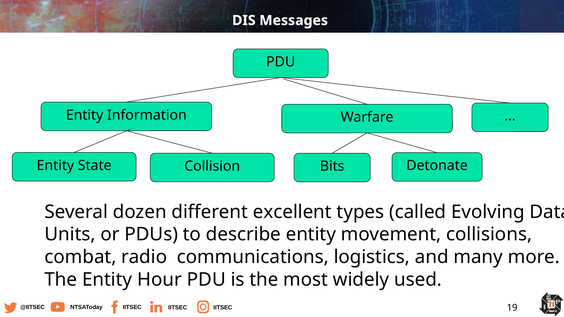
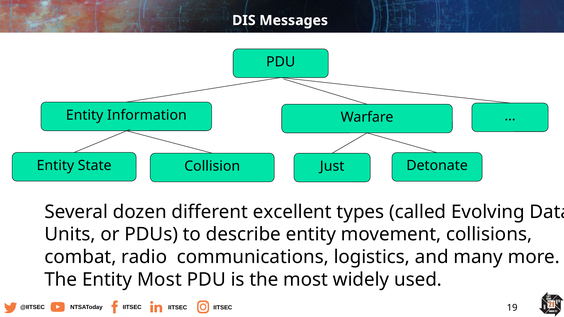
Bits: Bits -> Just (332, 166)
Entity Hour: Hour -> Most (159, 280)
